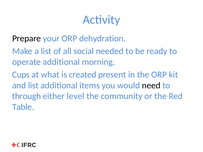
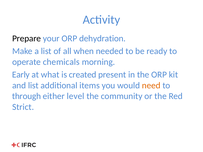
social: social -> when (84, 51)
operate additional: additional -> chemicals (61, 62)
Cups: Cups -> Early (21, 75)
need colour: black -> orange (151, 86)
Table: Table -> Strict (23, 107)
